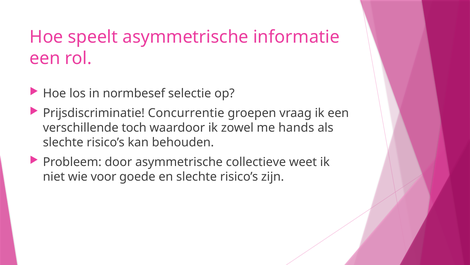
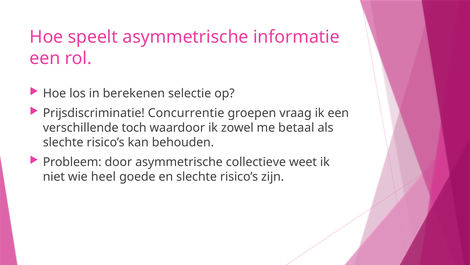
normbesef: normbesef -> berekenen (134, 93)
hands: hands -> betaal (296, 127)
voor: voor -> heel (103, 176)
